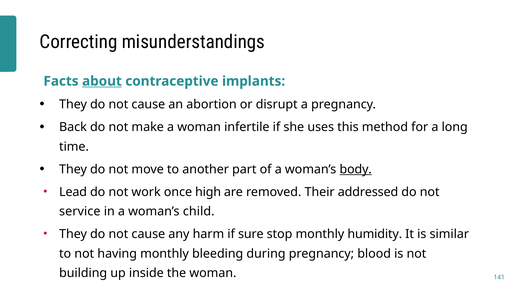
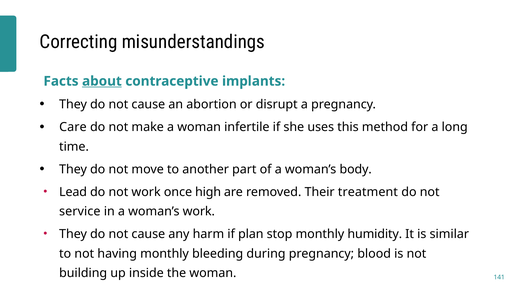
Back: Back -> Care (73, 127)
body underline: present -> none (356, 169)
addressed: addressed -> treatment (368, 192)
woman’s child: child -> work (199, 211)
sure: sure -> plan (251, 234)
